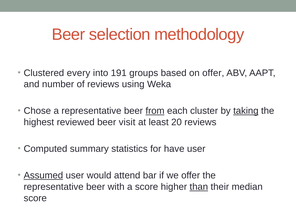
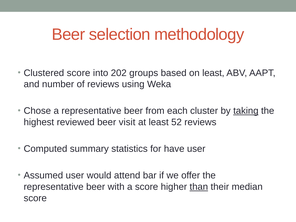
Clustered every: every -> score (79, 73)
191: 191 -> 202 (119, 73)
on offer: offer -> least (213, 73)
from underline: present -> none (155, 111)
20: 20 -> 52 (177, 122)
Assumed underline: present -> none (43, 175)
